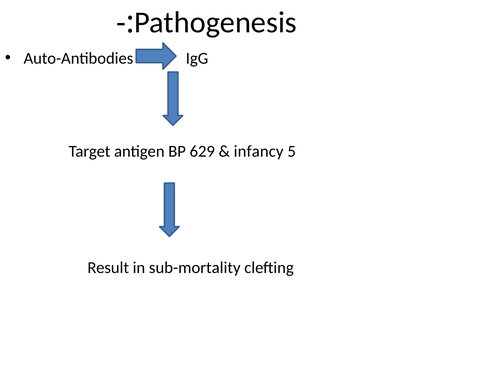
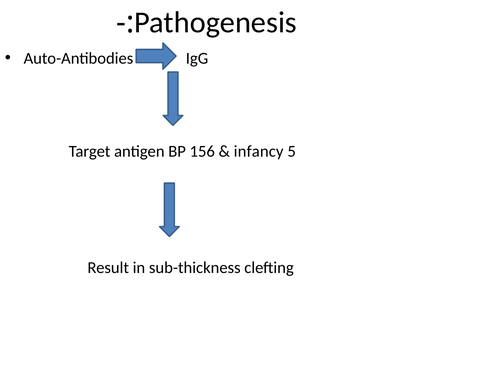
629: 629 -> 156 (202, 151)
sub-mortality: sub-mortality -> sub-thickness (195, 267)
